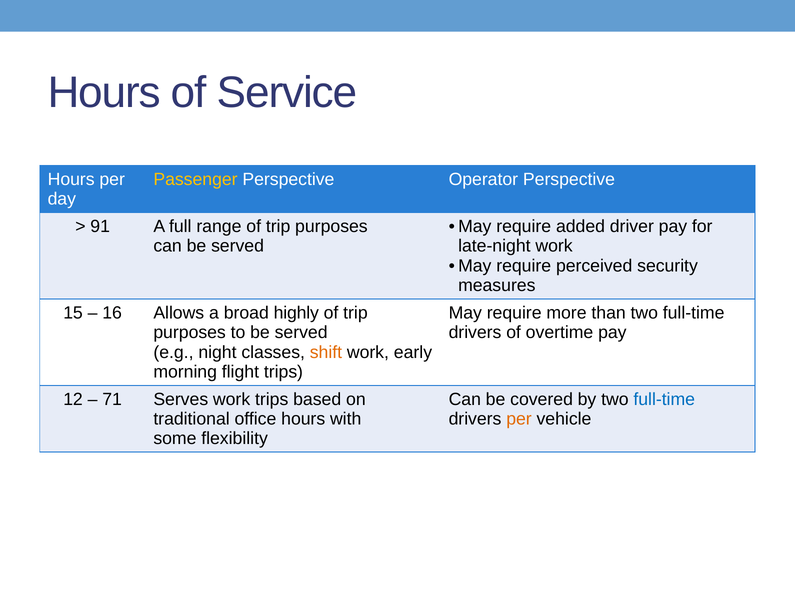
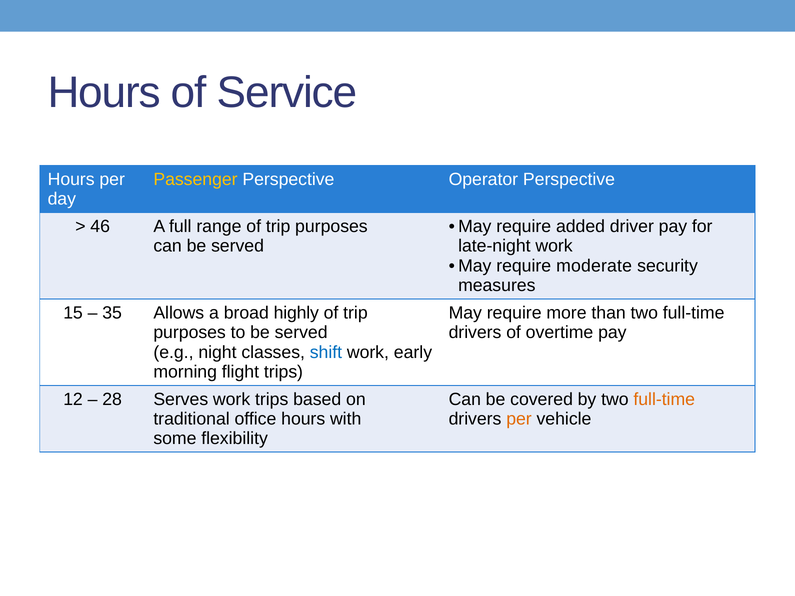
91: 91 -> 46 (100, 227)
perceived: perceived -> moderate (594, 266)
16: 16 -> 35 (112, 313)
shift colour: orange -> blue (326, 352)
71: 71 -> 28 (112, 400)
full-time colour: blue -> orange (664, 400)
